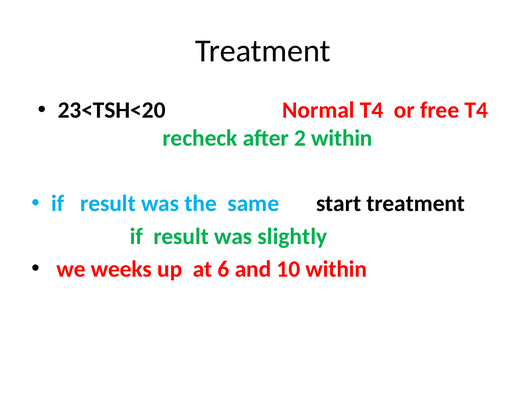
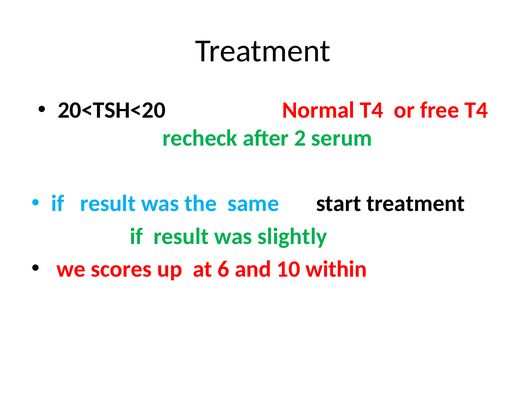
23<TSH<20: 23<TSH<20 -> 20<TSH<20 (112, 110)
2 within: within -> serum (342, 138)
weeks: weeks -> scores (121, 269)
